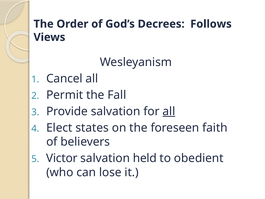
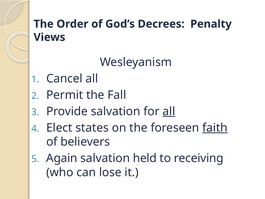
Follows: Follows -> Penalty (211, 24)
faith underline: none -> present (215, 128)
Victor: Victor -> Again (62, 158)
obedient: obedient -> receiving (199, 158)
